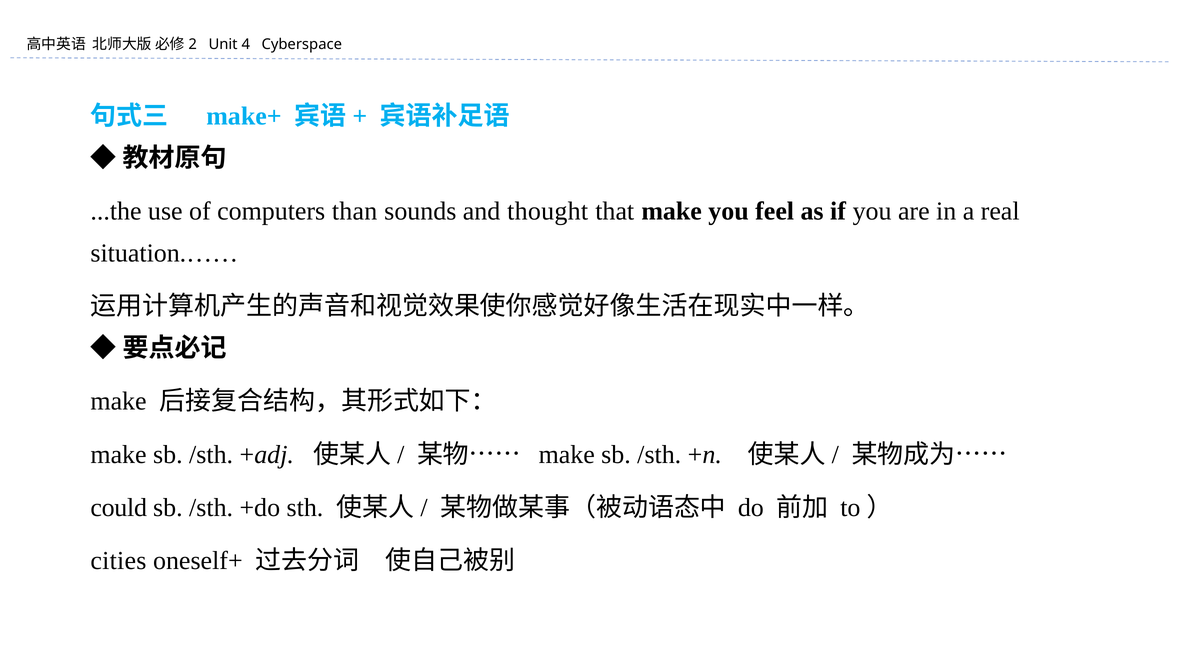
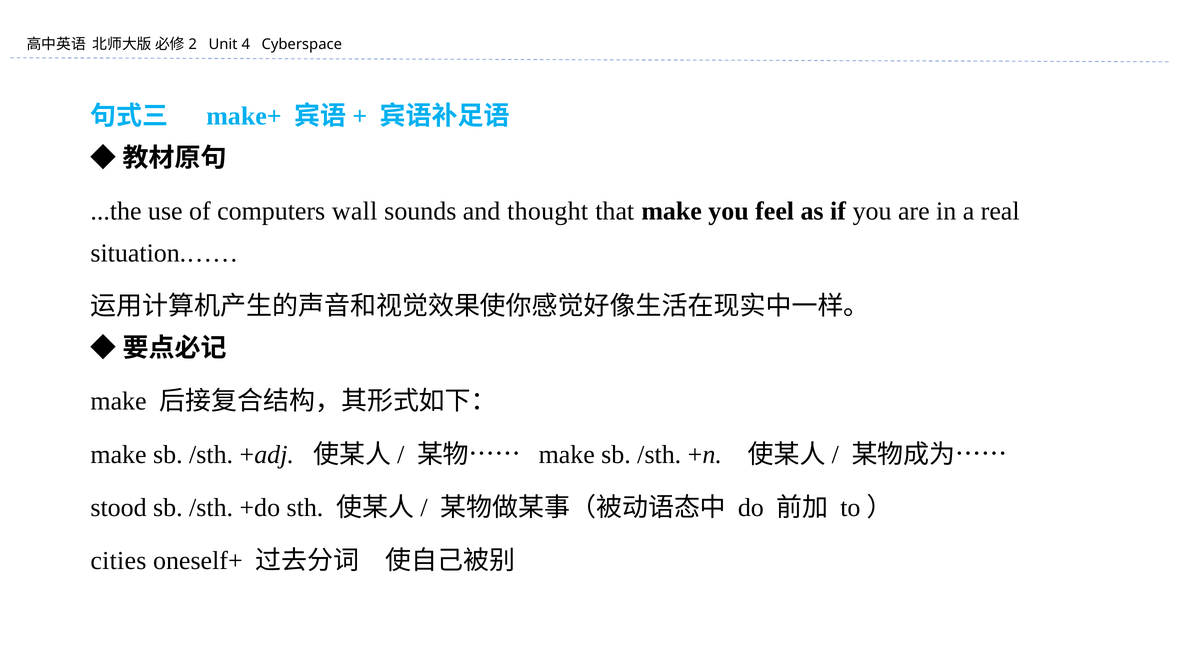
than: than -> wall (355, 211)
could: could -> stood (119, 508)
